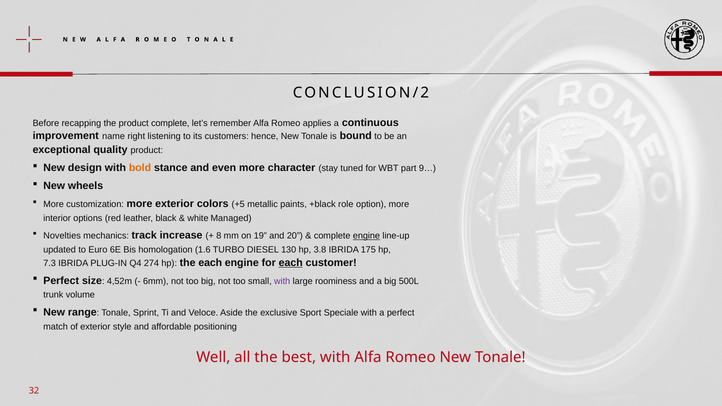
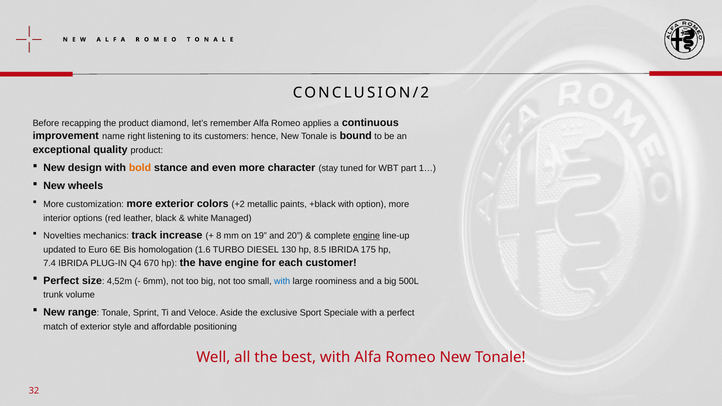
product complete: complete -> diamond (170, 123)
9…: 9… -> 1… (427, 168)
+5: +5 -> +2 (238, 204)
+black role: role -> with (346, 204)
3.8: 3.8 -> 8.5 (320, 250)
7.3: 7.3 -> 7.4 (50, 263)
274: 274 -> 670 (151, 263)
the each: each -> have (210, 263)
each underline: present -> none (291, 263)
with colour: purple -> blue (282, 281)
